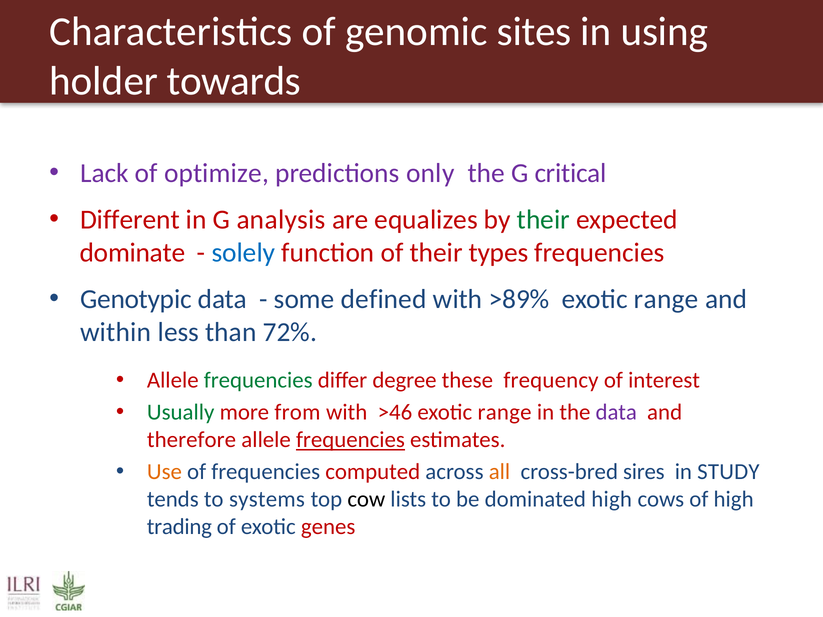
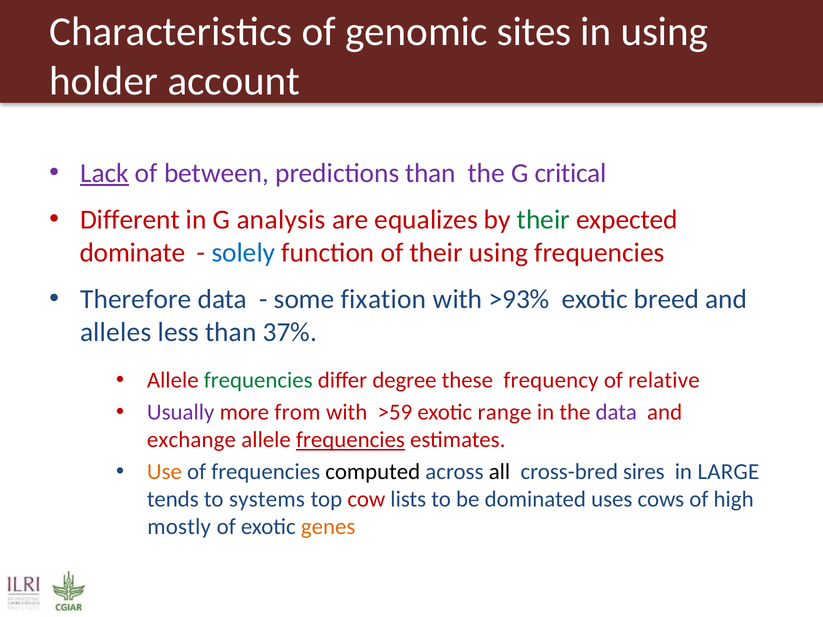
towards: towards -> account (234, 81)
Lack underline: none -> present (104, 173)
optimize: optimize -> between (217, 173)
predictions only: only -> than (431, 173)
their types: types -> using (498, 253)
Genotypic: Genotypic -> Therefore (136, 300)
defined: defined -> fixation (384, 300)
>89%: >89% -> >93% (519, 300)
range: range -> breed (666, 300)
within: within -> alleles (116, 332)
72%: 72% -> 37% (290, 332)
interest: interest -> relative (664, 381)
Usually colour: green -> purple (181, 413)
>46: >46 -> >59 (395, 413)
therefore: therefore -> exchange (191, 440)
computed colour: red -> black (373, 472)
all colour: orange -> black (499, 472)
STUDY: STUDY -> LARGE (728, 472)
cow colour: black -> red (366, 499)
dominated high: high -> uses (612, 499)
trading: trading -> mostly (179, 527)
genes colour: red -> orange (328, 527)
